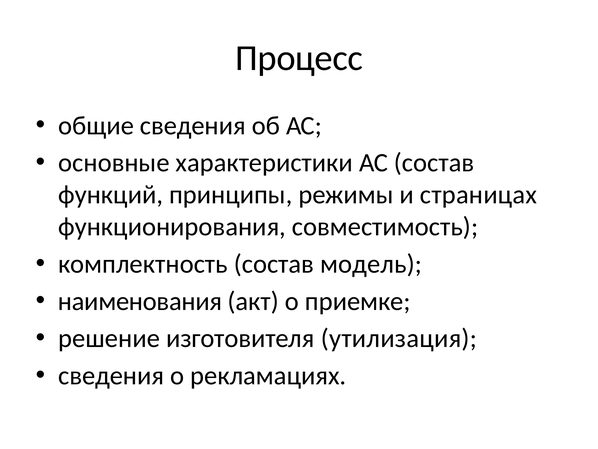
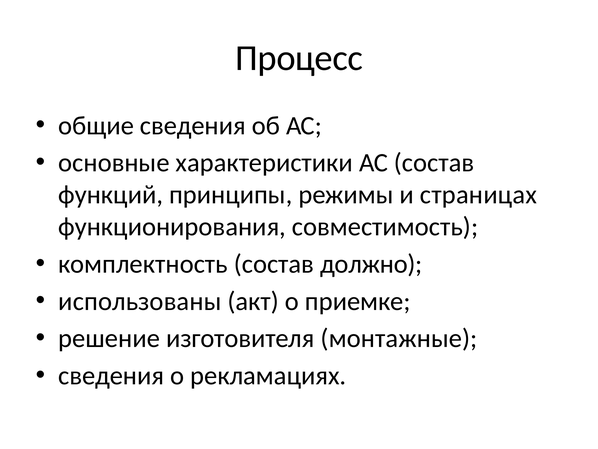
модель: модель -> должно (371, 264)
наименования: наименования -> использованы (140, 301)
утилизация: утилизация -> монтажные (399, 338)
